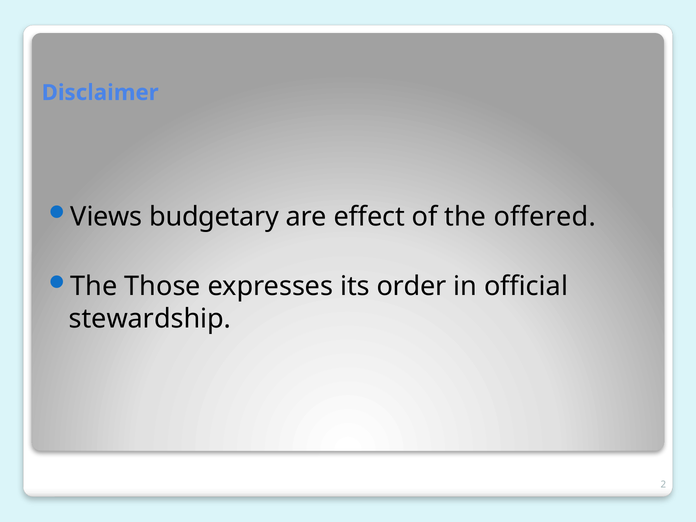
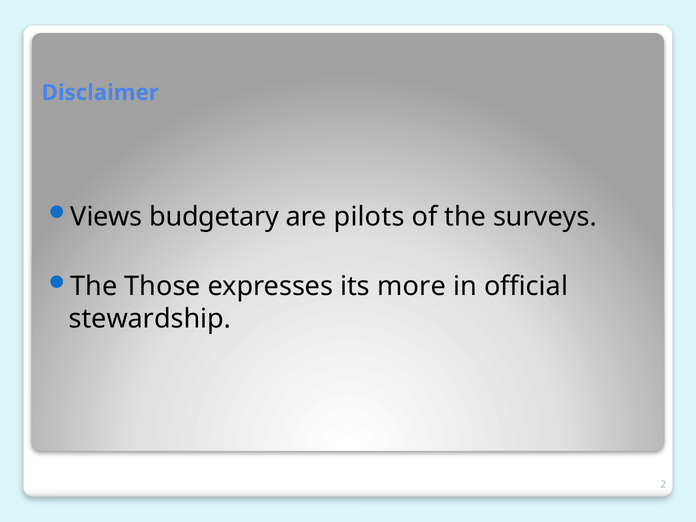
effect: effect -> pilots (369, 217)
offered: offered -> surveys (545, 217)
order: order -> more (411, 286)
